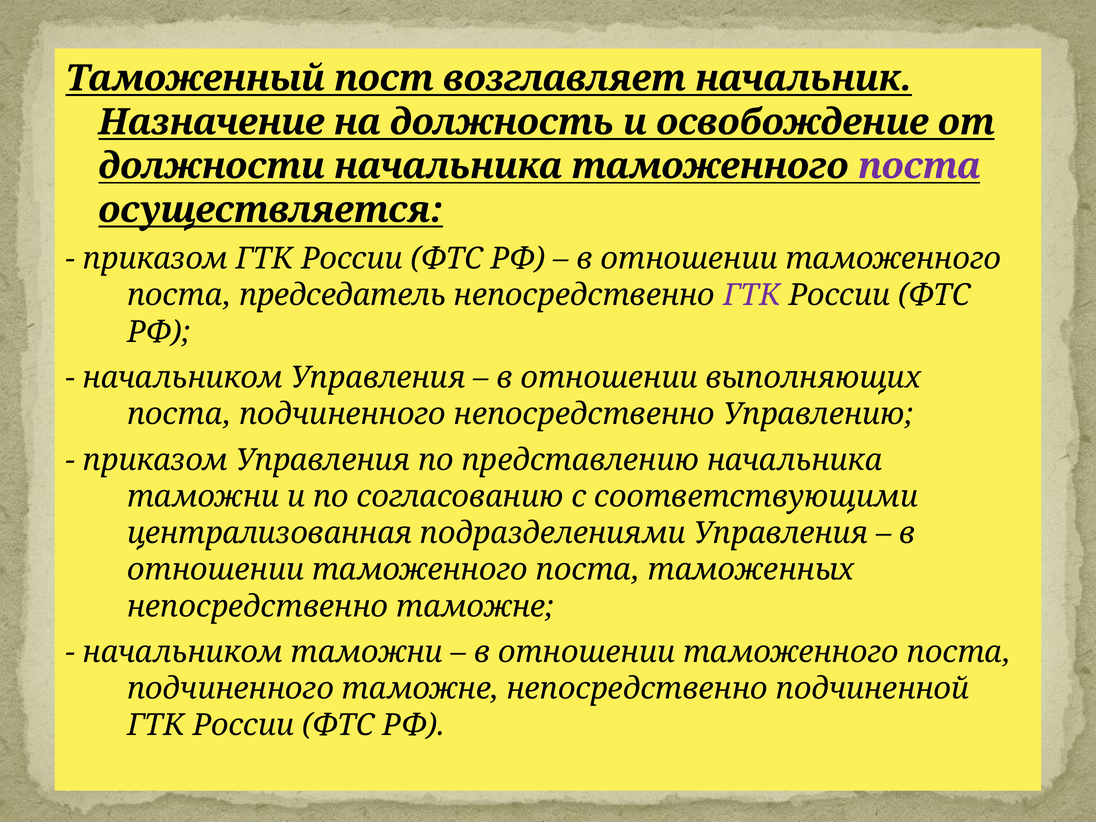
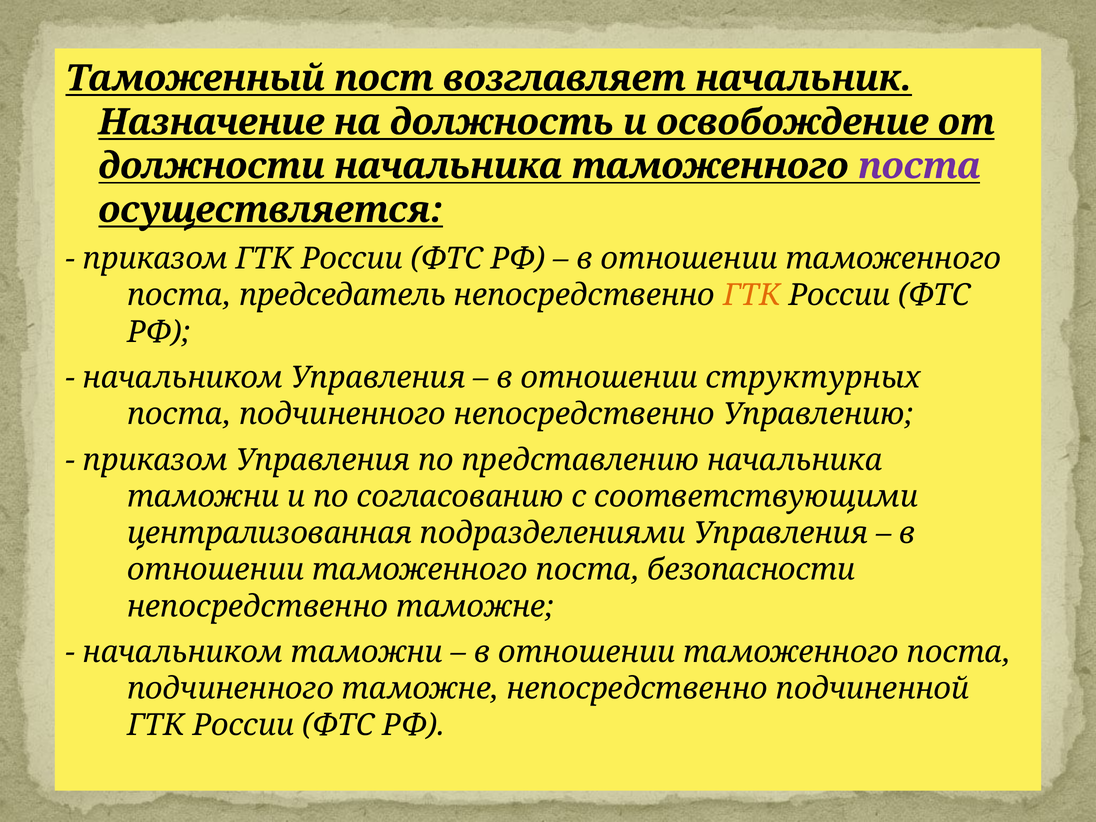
ГТК colour: purple -> orange (752, 295)
выполняющих: выполняющих -> структурных (813, 378)
таможенных: таможенных -> безопасности (751, 570)
